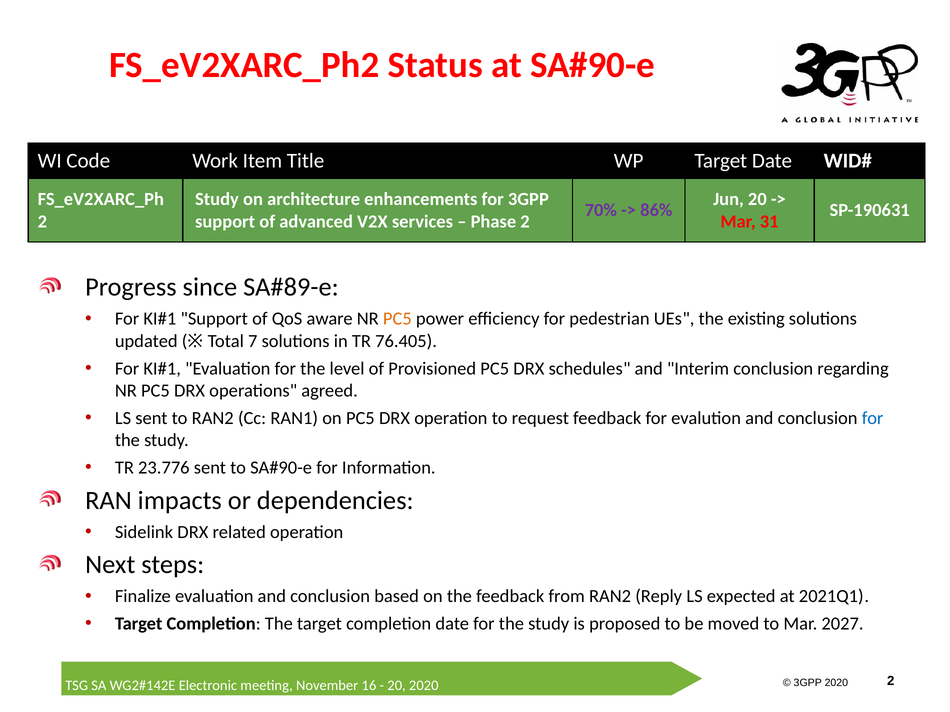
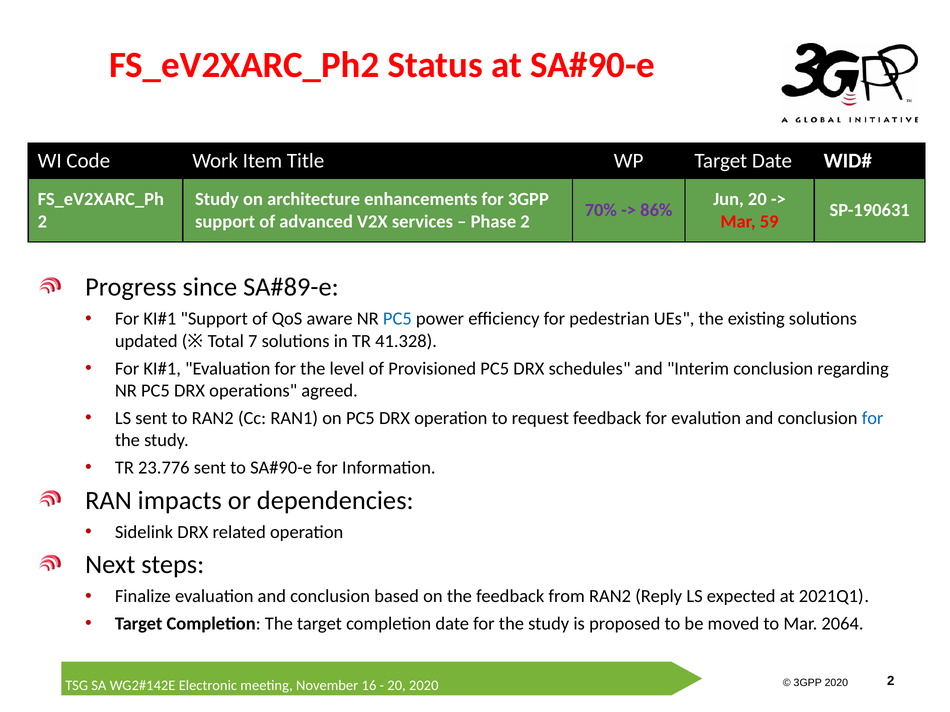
31: 31 -> 59 (769, 222)
PC5 colour: orange -> blue (397, 319)
76.405: 76.405 -> 41.328 (406, 341)
2027: 2027 -> 2064 (843, 624)
